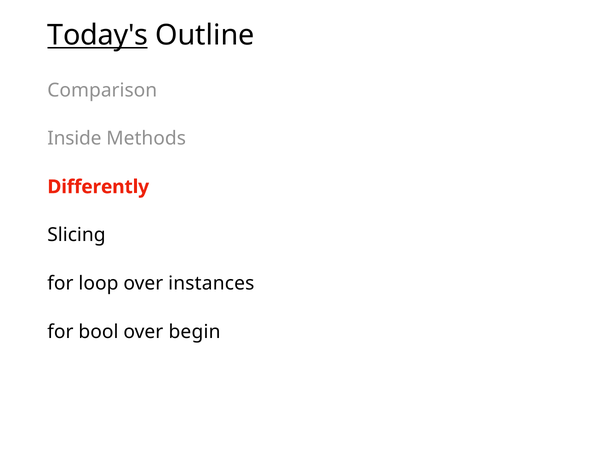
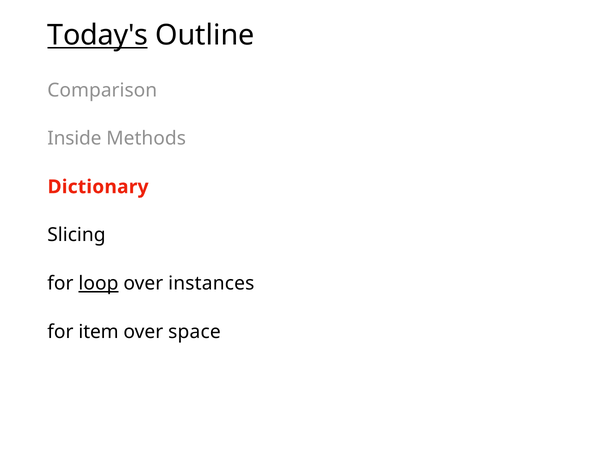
Differently: Differently -> Dictionary (98, 187)
loop underline: none -> present (98, 283)
bool: bool -> item (99, 331)
begin: begin -> space (195, 331)
